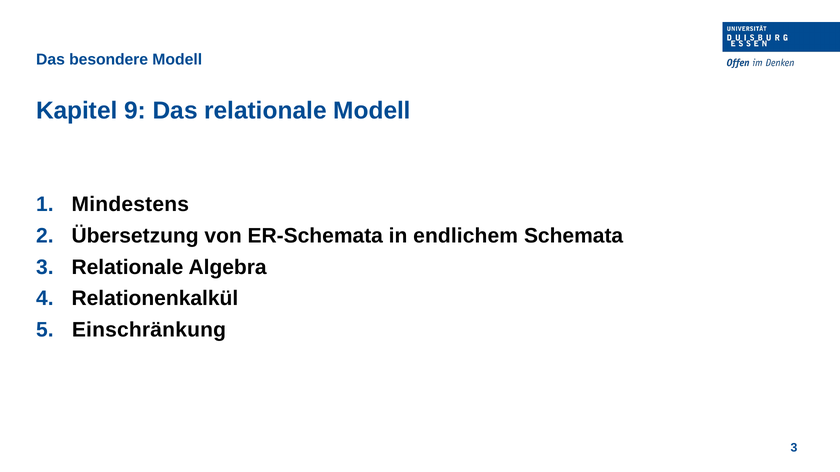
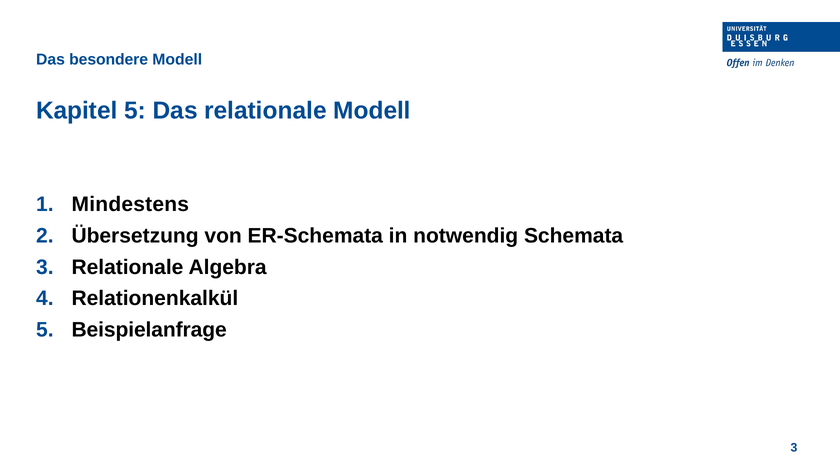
Kapitel 9: 9 -> 5 (135, 111)
endlichem: endlichem -> notwendig (466, 236)
Einschränkung: Einschränkung -> Beispielanfrage (149, 330)
